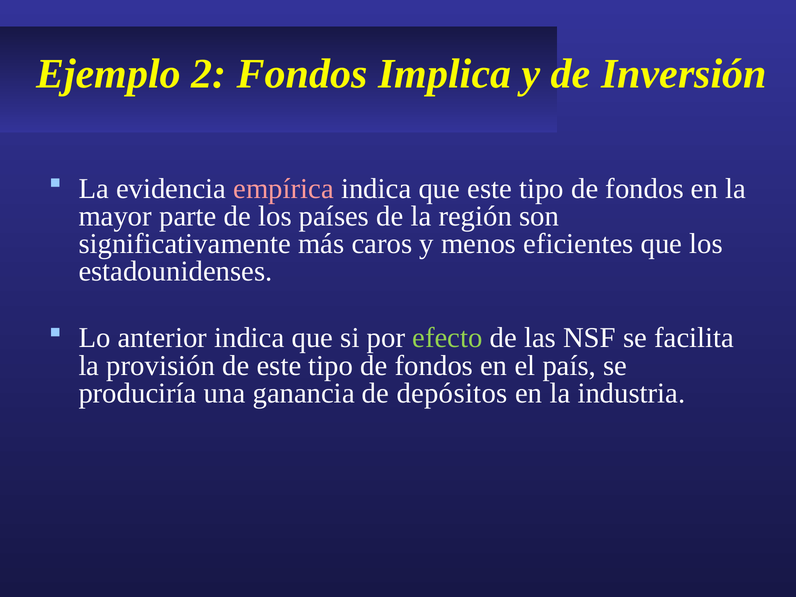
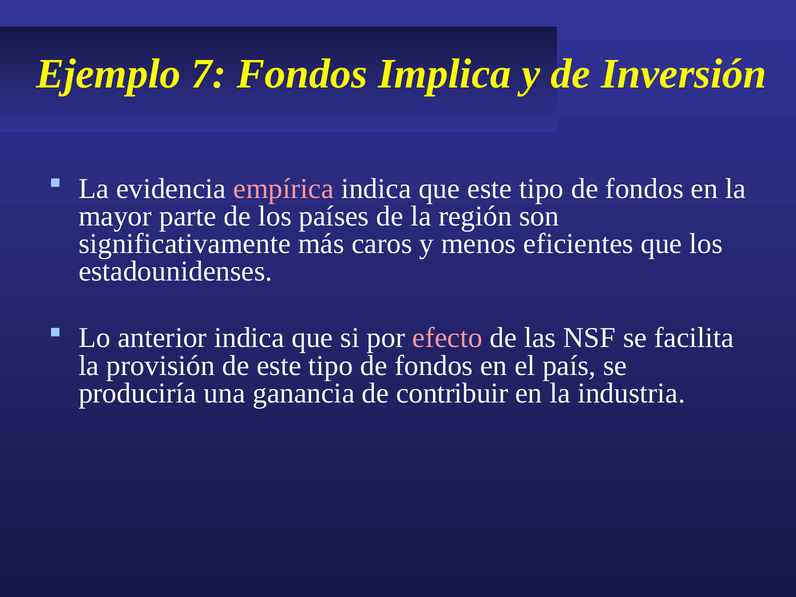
2: 2 -> 7 (209, 74)
efecto colour: light green -> pink (447, 338)
depósitos: depósitos -> contribuir (452, 393)
